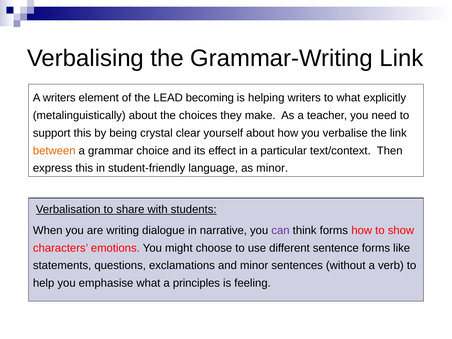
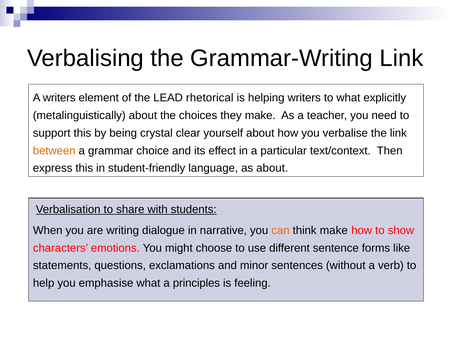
becoming: becoming -> rhetorical (210, 98)
as minor: minor -> about (272, 168)
can colour: purple -> orange (280, 230)
think forms: forms -> make (334, 230)
